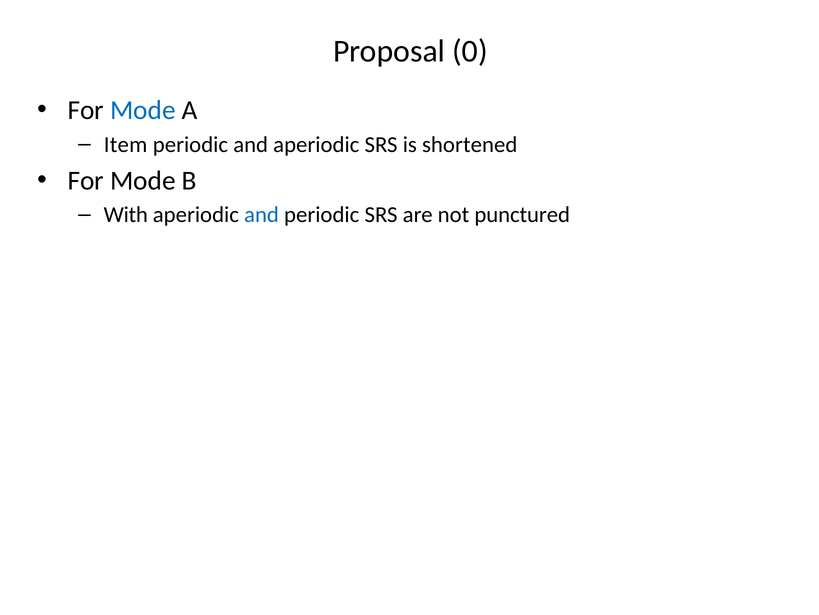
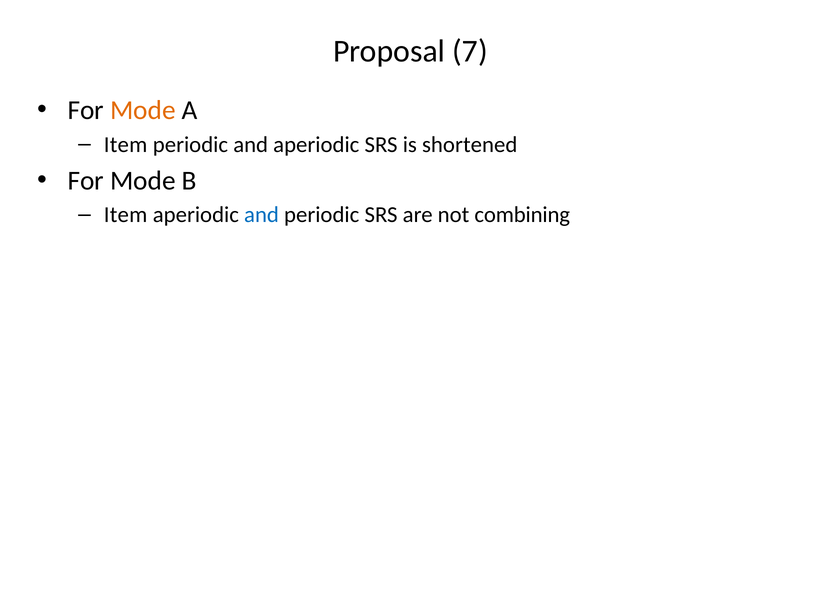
0: 0 -> 7 (470, 51)
Mode colour: blue -> orange (143, 110)
With: With -> Item (126, 215)
punctured: punctured -> combining (522, 215)
